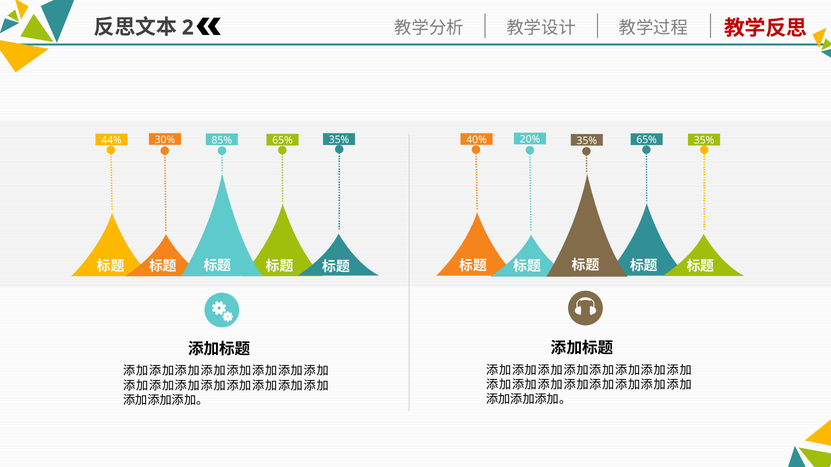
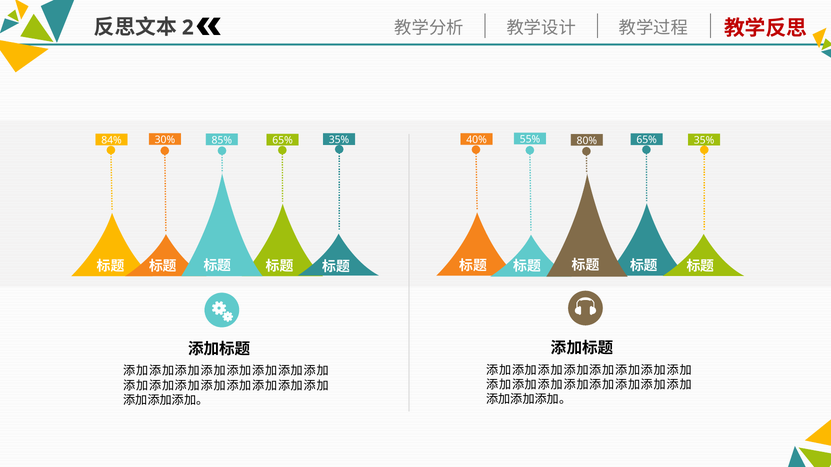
20%: 20% -> 55% (530, 139)
44%: 44% -> 84% (112, 140)
35%: 35% -> 80% (587, 141)
